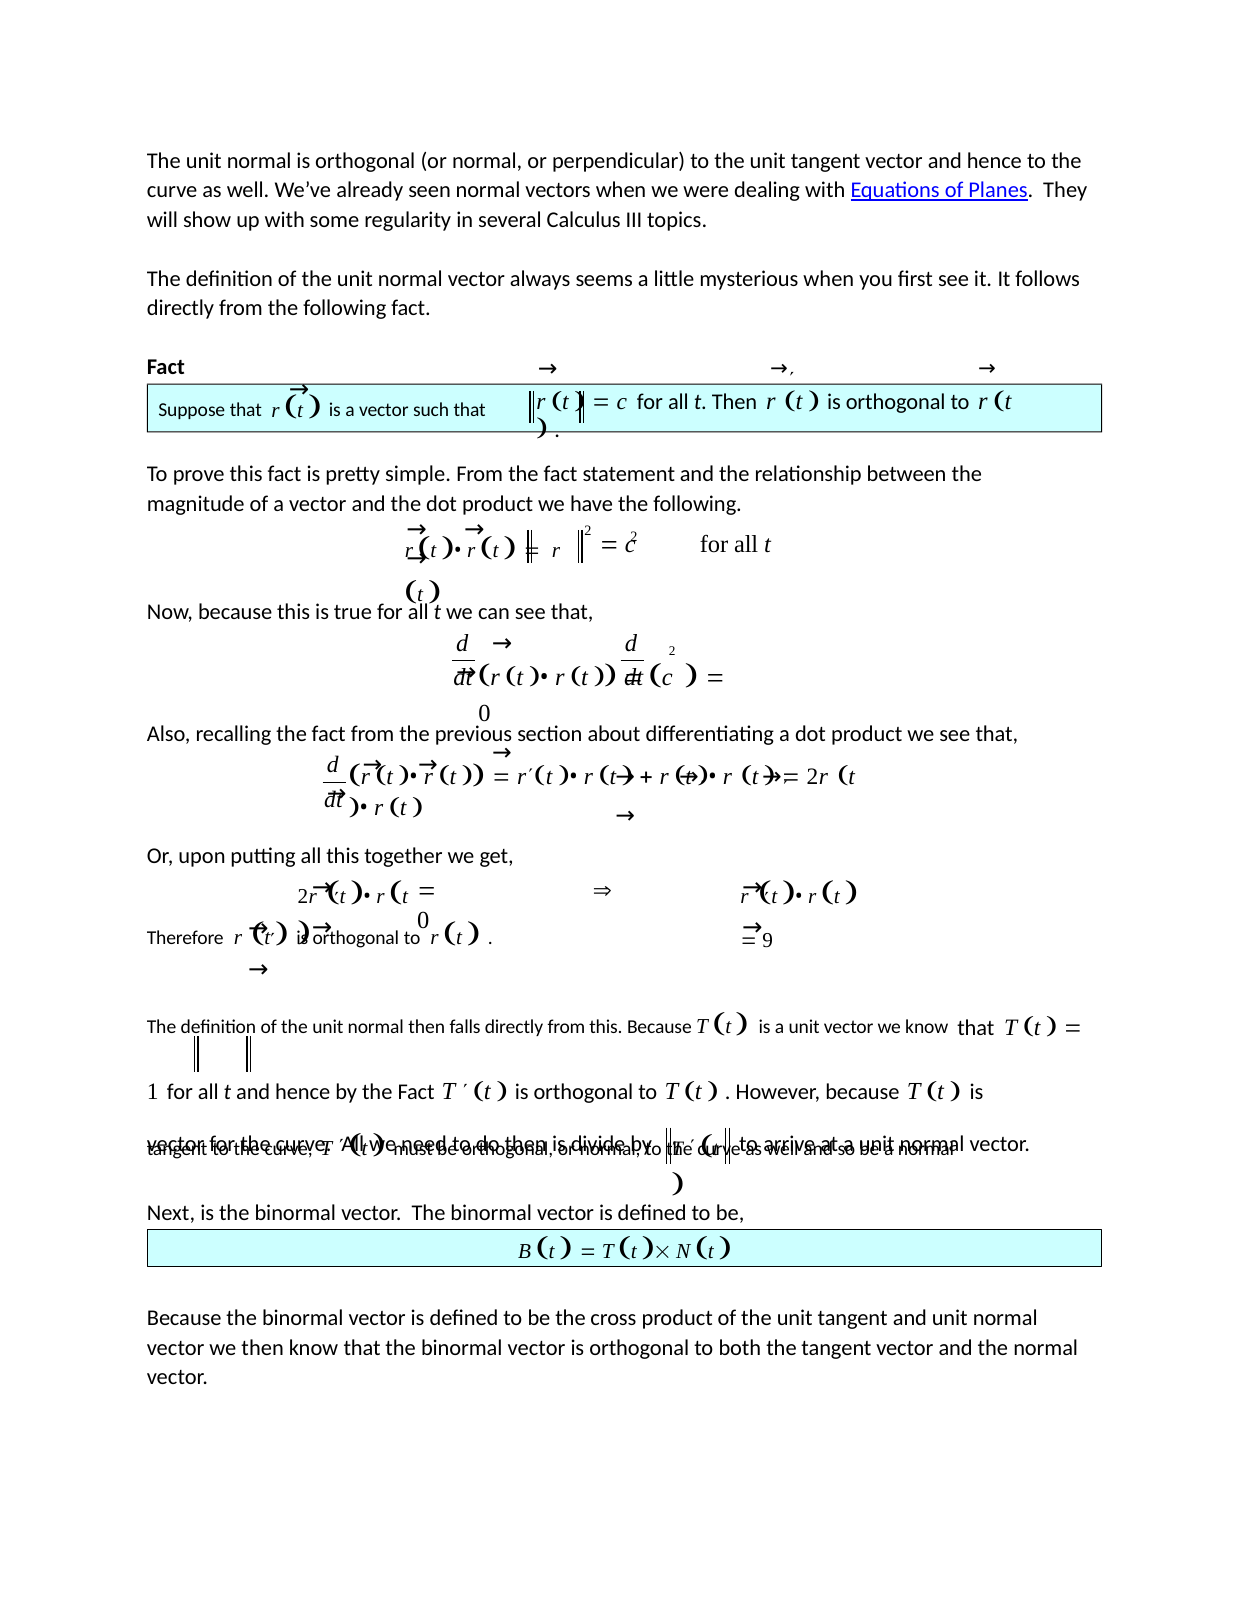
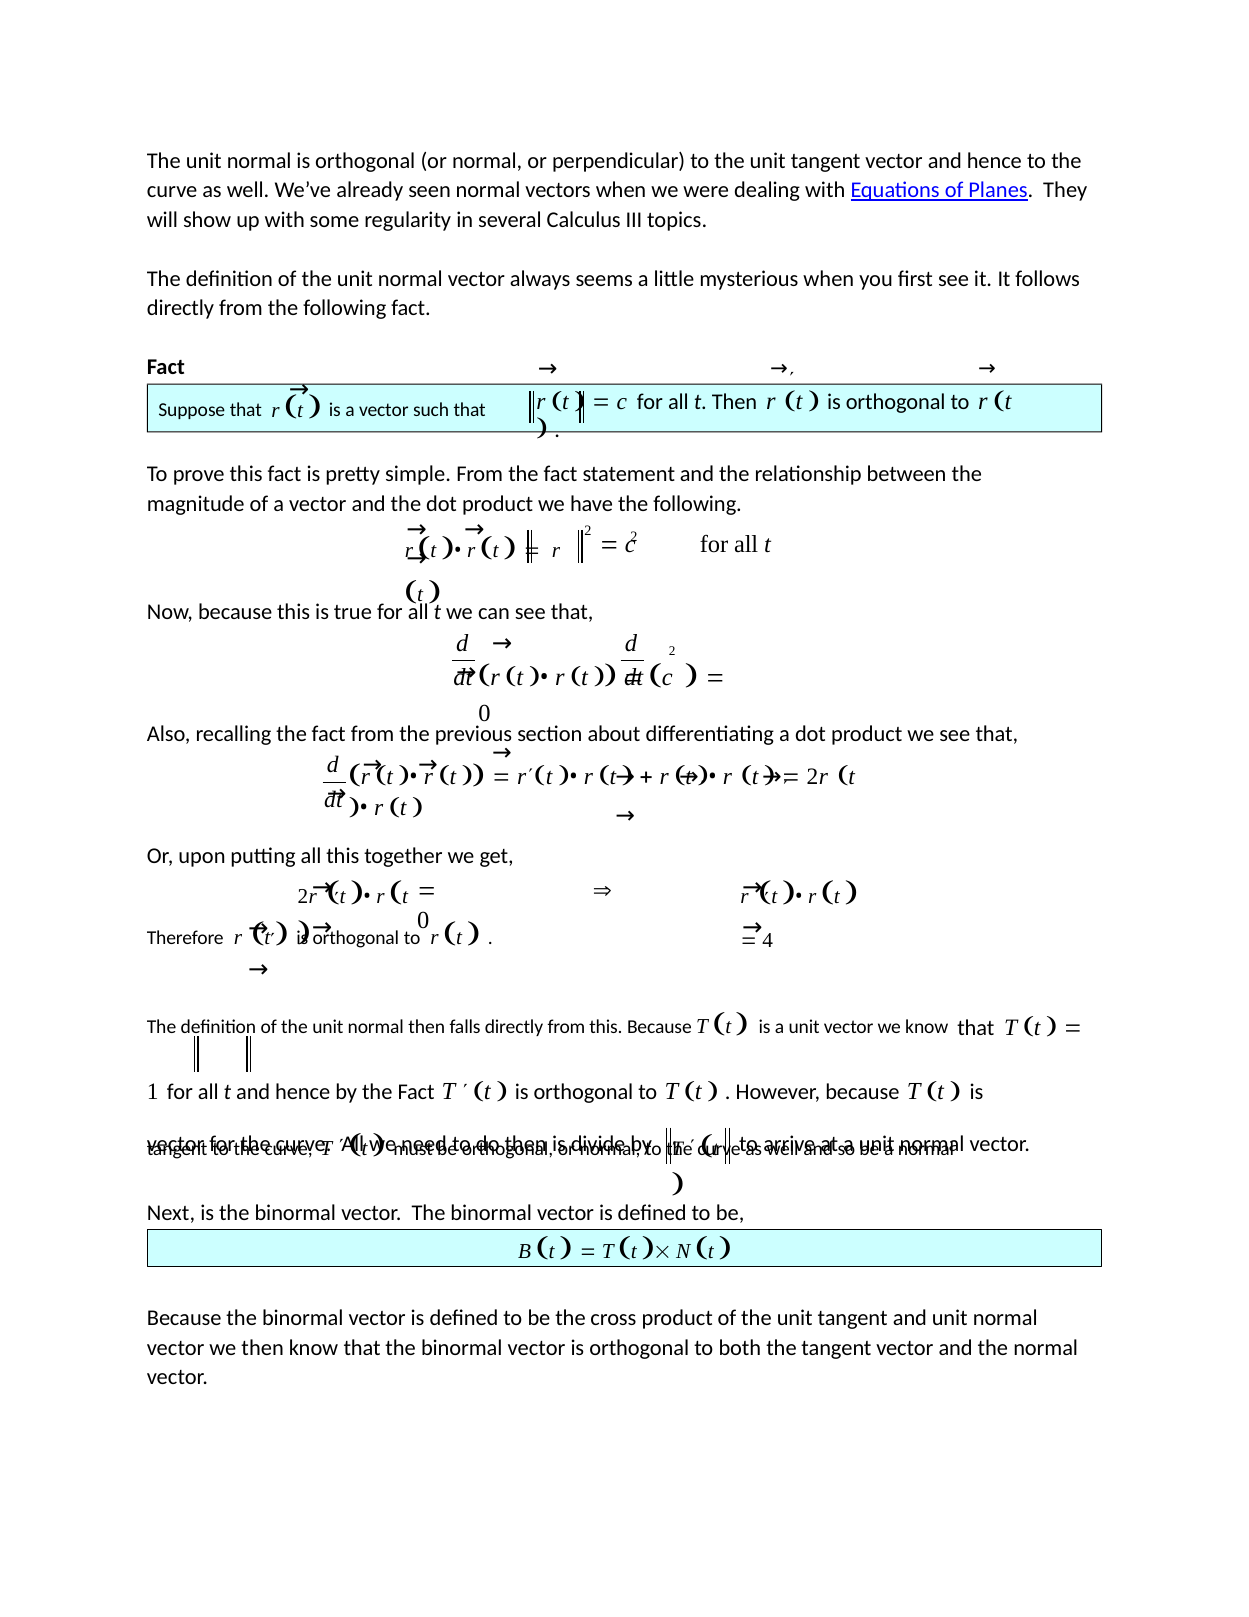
9: 9 -> 4 (768, 940)
